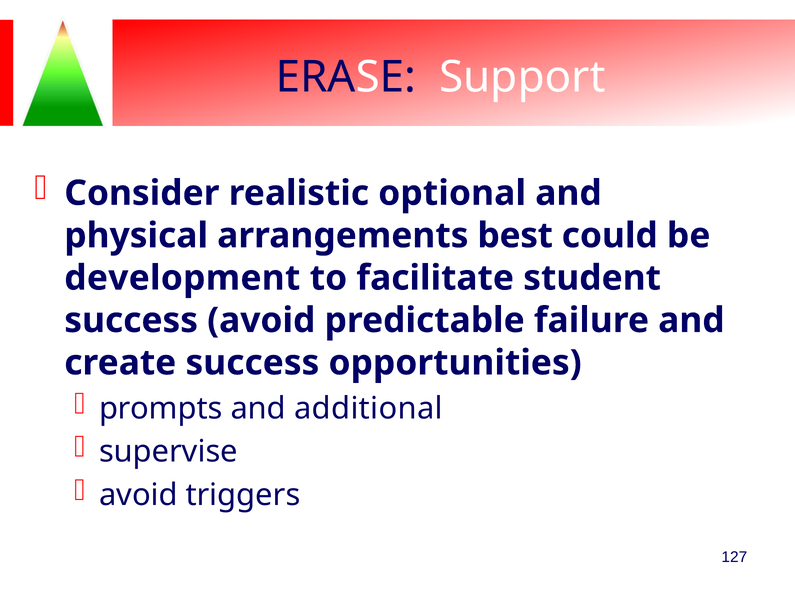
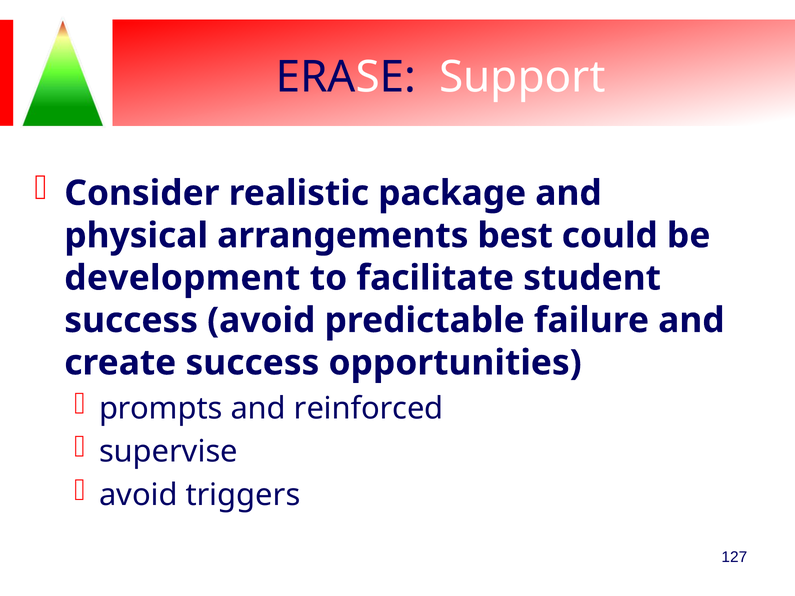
optional: optional -> package (452, 193)
additional: additional -> reinforced (369, 409)
